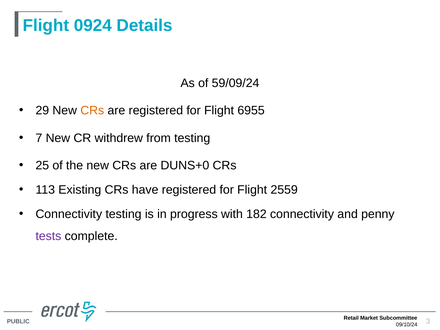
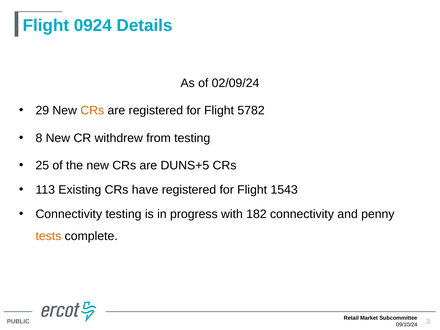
59/09/24: 59/09/24 -> 02/09/24 (236, 83)
6955: 6955 -> 5782 (251, 111)
7: 7 -> 8 (39, 138)
DUNS+0: DUNS+0 -> DUNS+5 (185, 165)
2559: 2559 -> 1543 (284, 190)
tests colour: purple -> orange (48, 236)
